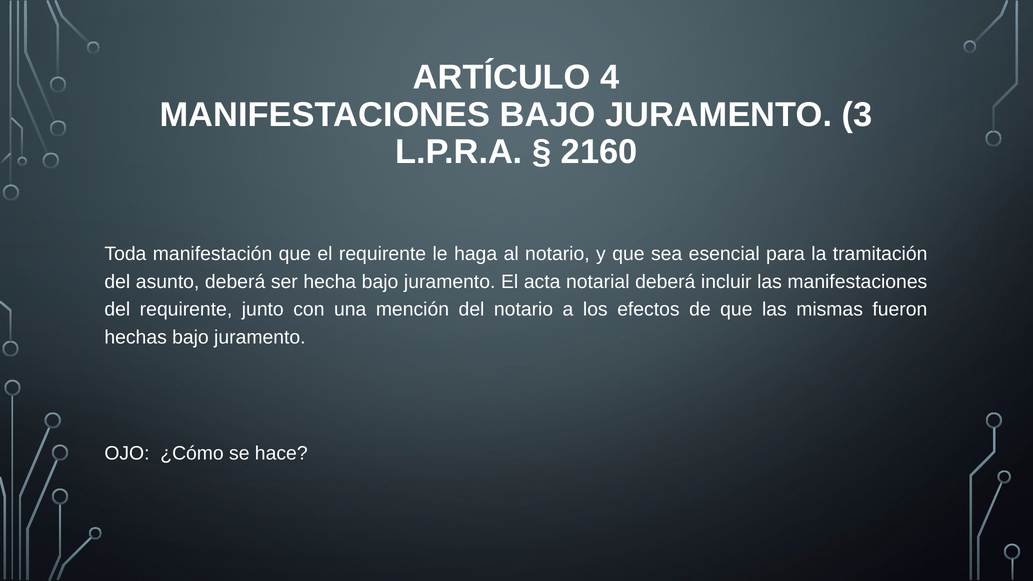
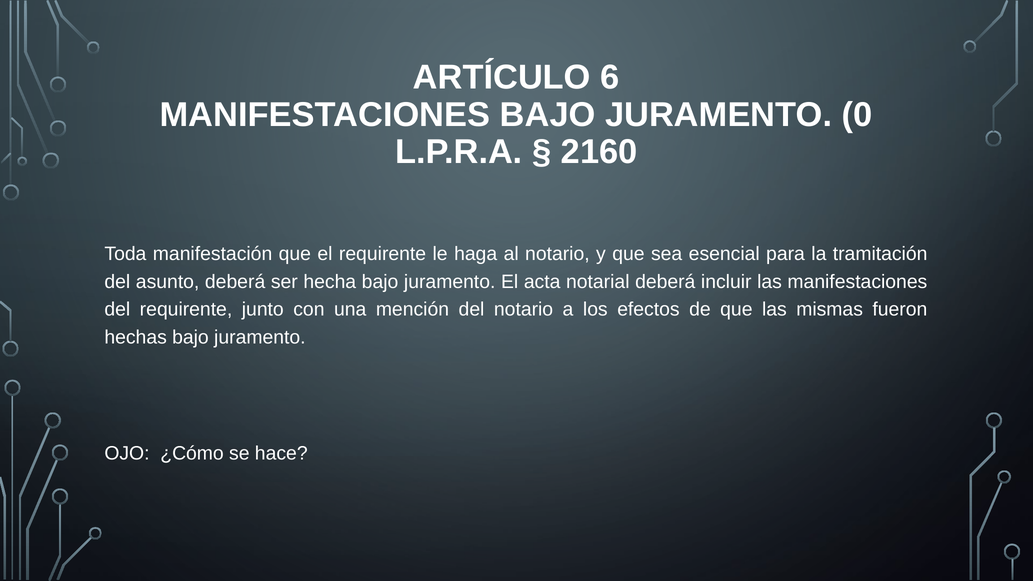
4: 4 -> 6 (610, 78)
3: 3 -> 0 (857, 115)
